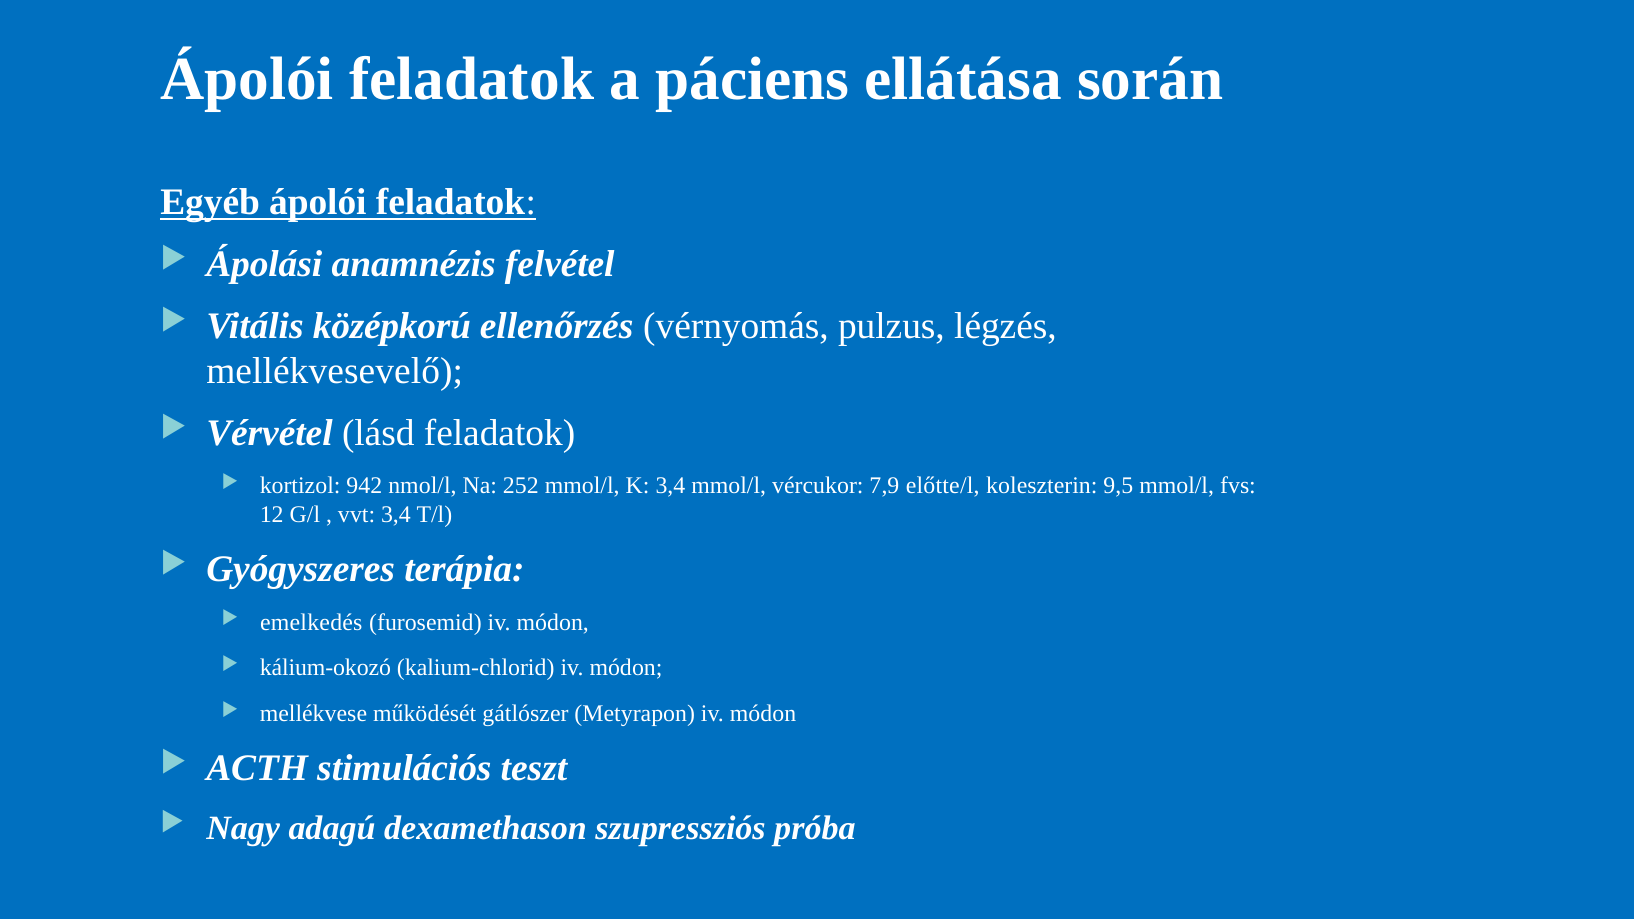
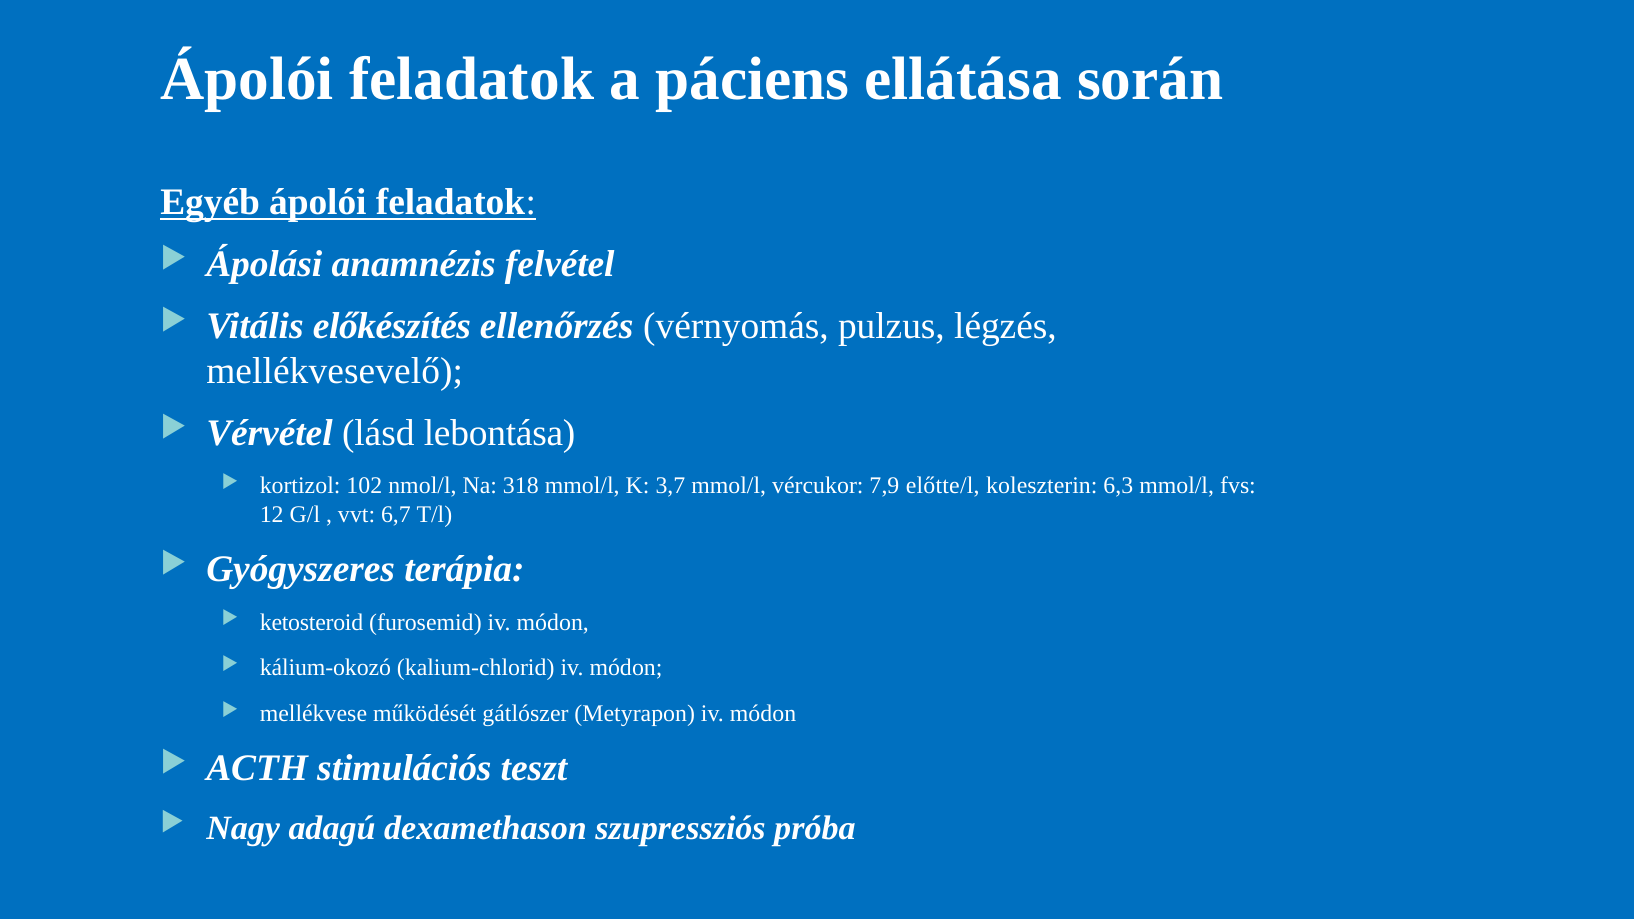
középkorú: középkorú -> előkészítés (392, 326)
lásd feladatok: feladatok -> lebontása (500, 433)
942: 942 -> 102 (364, 486)
252: 252 -> 318 (521, 486)
K 3,4: 3,4 -> 3,7 (670, 486)
9,5: 9,5 -> 6,3 (1118, 486)
vvt 3,4: 3,4 -> 6,7 (396, 515)
emelkedés: emelkedés -> ketosteroid (312, 622)
